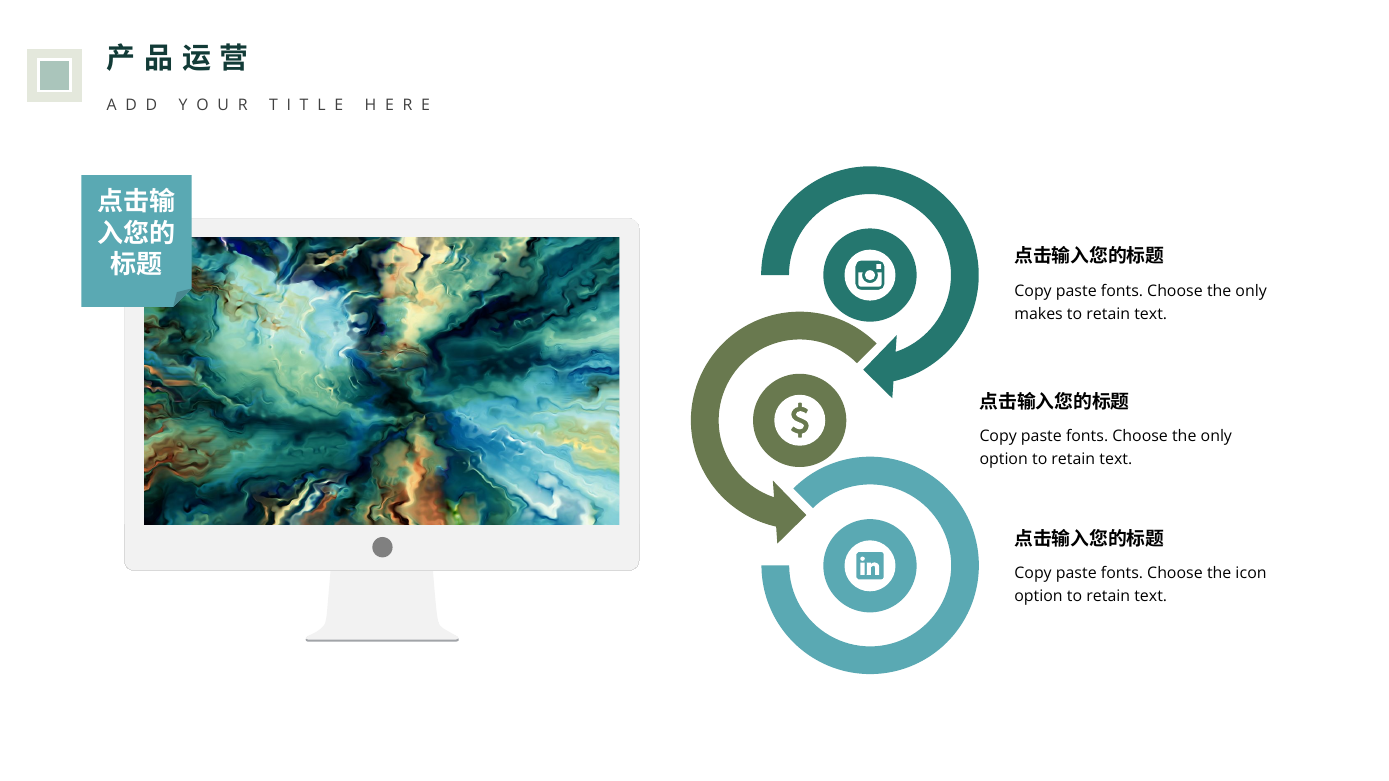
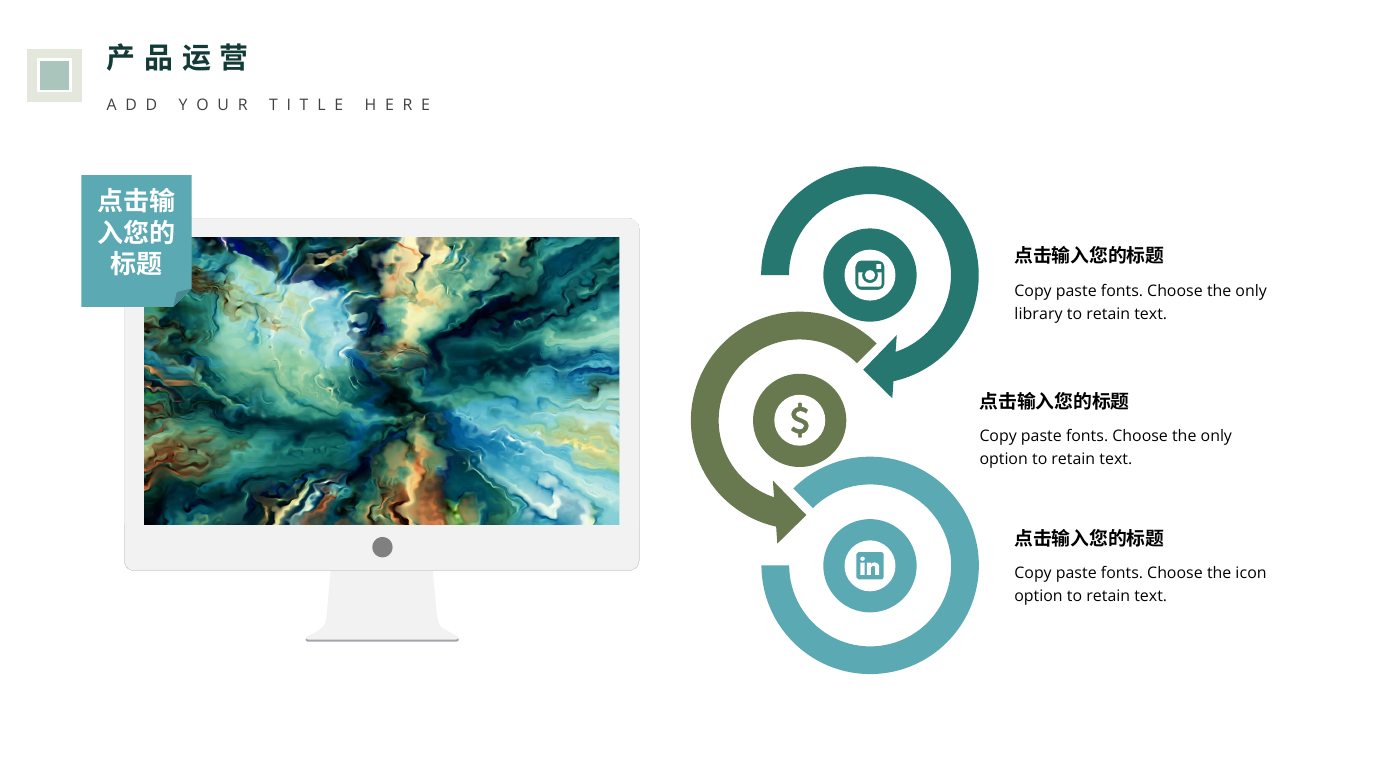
makes: makes -> library (1039, 314)
